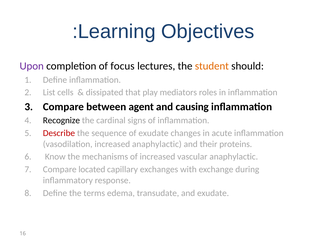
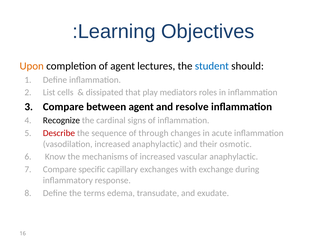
Upon colour: purple -> orange (32, 66)
of focus: focus -> agent (123, 66)
student colour: orange -> blue (212, 66)
causing: causing -> resolve (192, 107)
of exudate: exudate -> through (153, 133)
proteins: proteins -> osmotic (236, 144)
located: located -> specific (92, 170)
